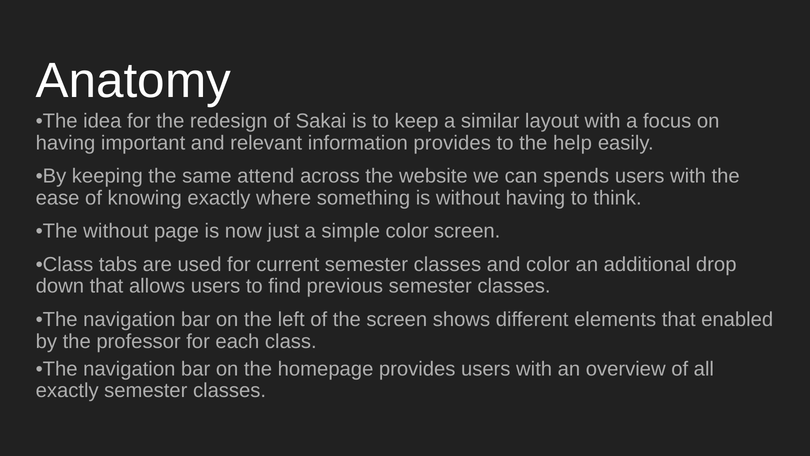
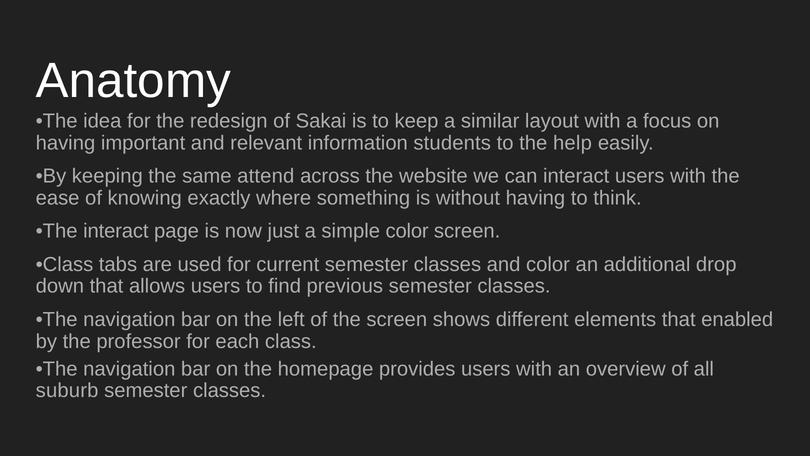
information provides: provides -> students (452, 143)
can spends: spends -> interact (576, 176)
The without: without -> interact (116, 231)
exactly: exactly -> suburb (67, 390)
